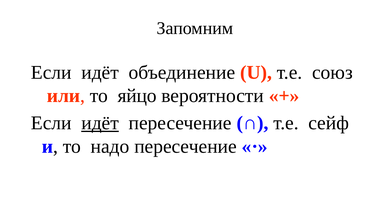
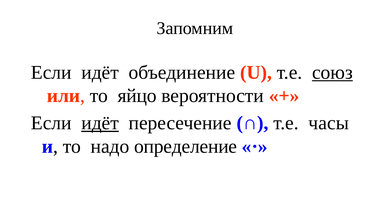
союз underline: none -> present (332, 73)
сейф: сейф -> часы (329, 123)
надо пересечение: пересечение -> определение (186, 147)
